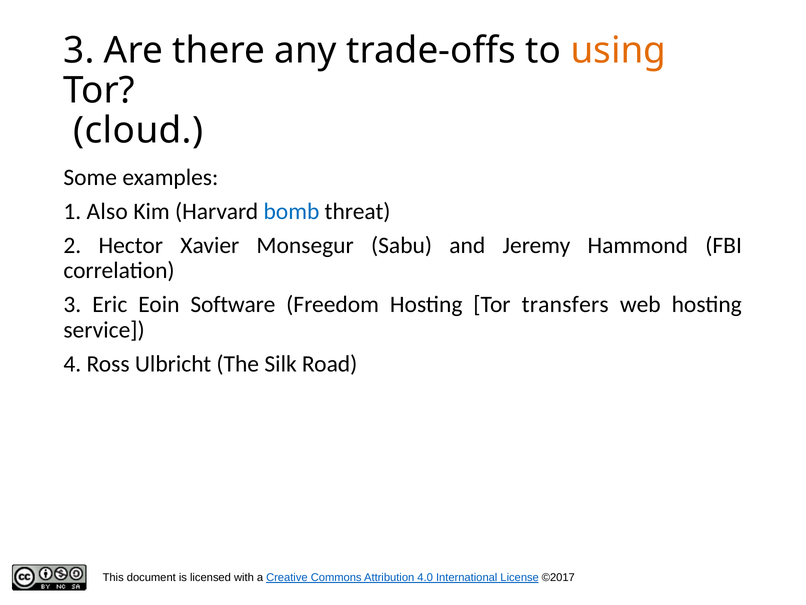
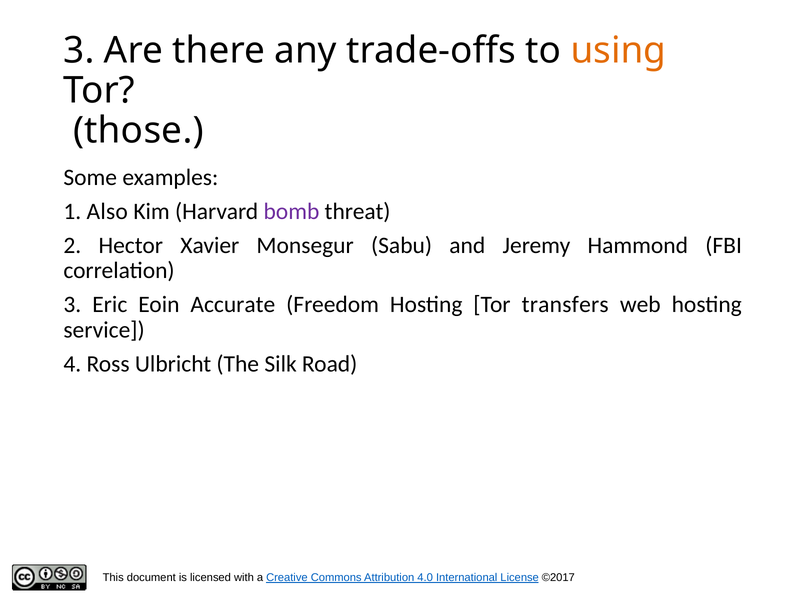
cloud: cloud -> those (138, 130)
bomb colour: blue -> purple (291, 211)
Software: Software -> Accurate (233, 304)
